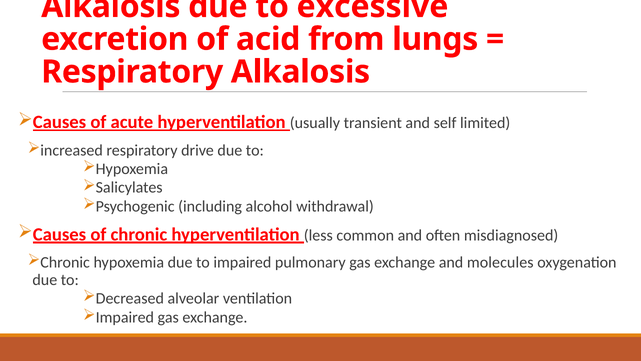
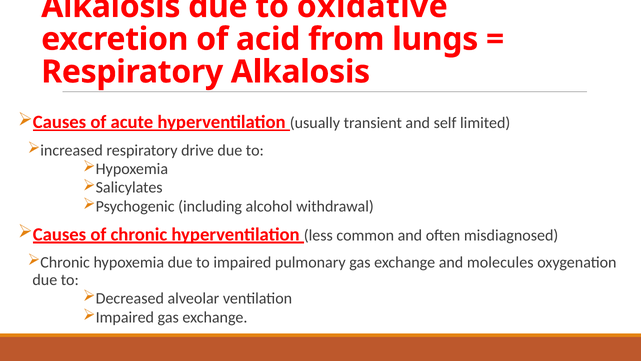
excessive: excessive -> oxidative (372, 6)
